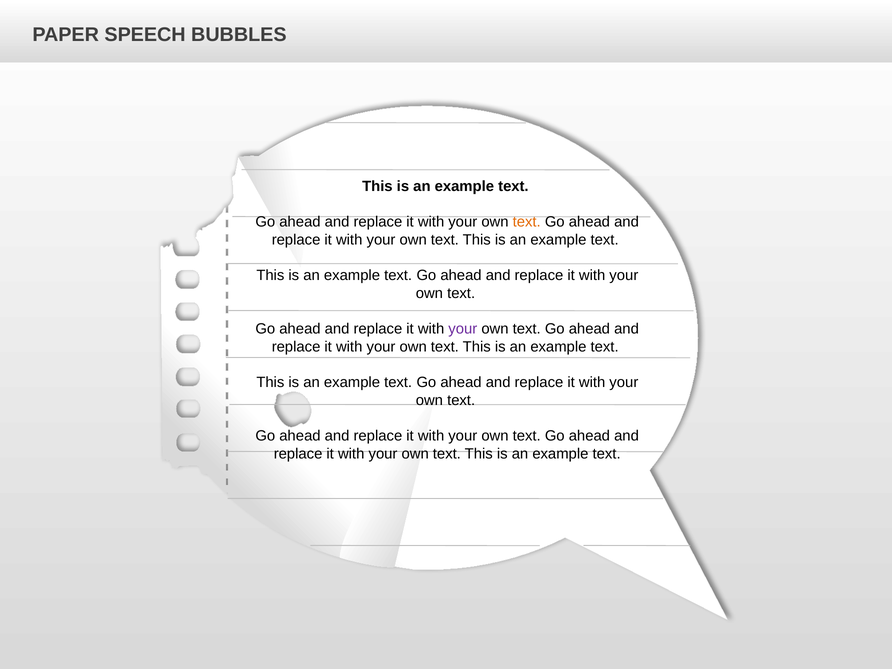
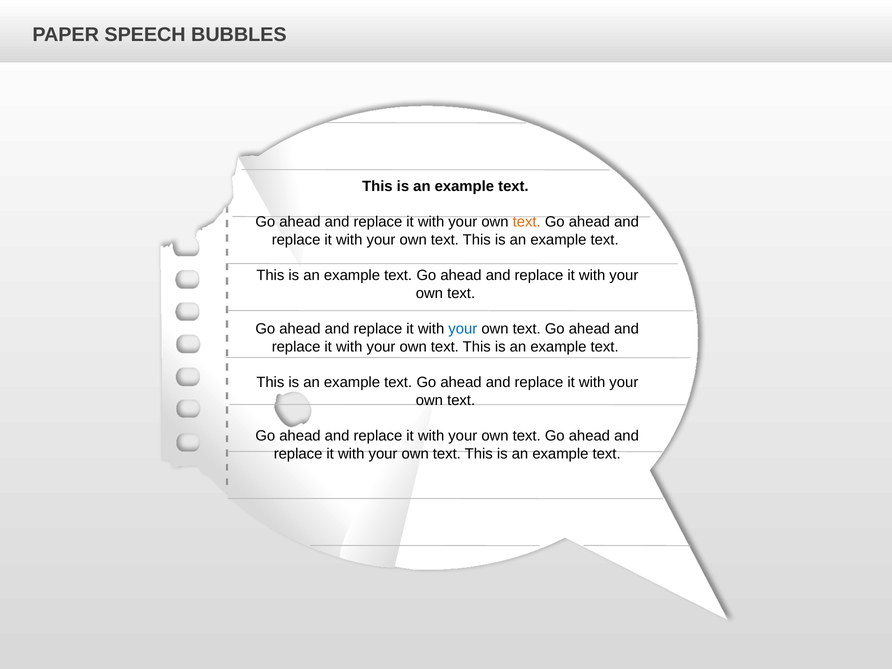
your colour: purple -> blue (463, 329)
